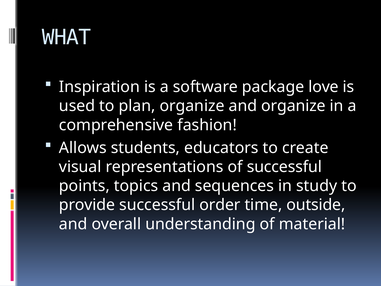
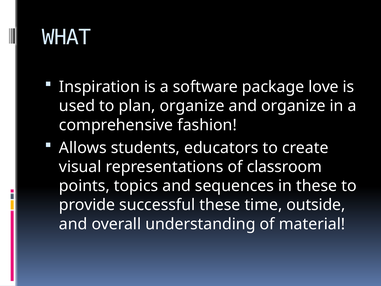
of successful: successful -> classroom (284, 167)
in study: study -> these (317, 186)
successful order: order -> these (220, 205)
